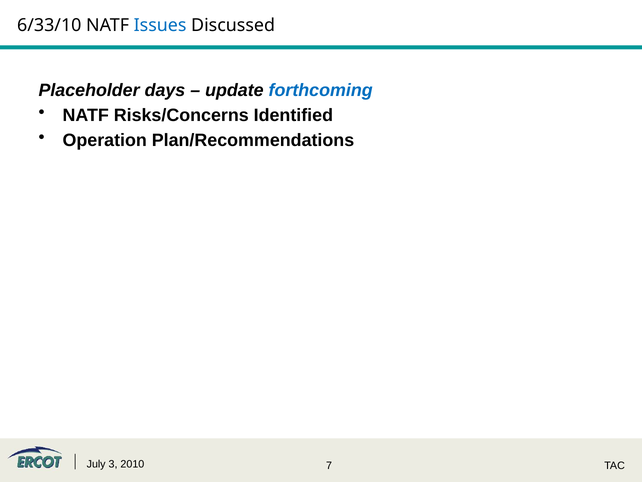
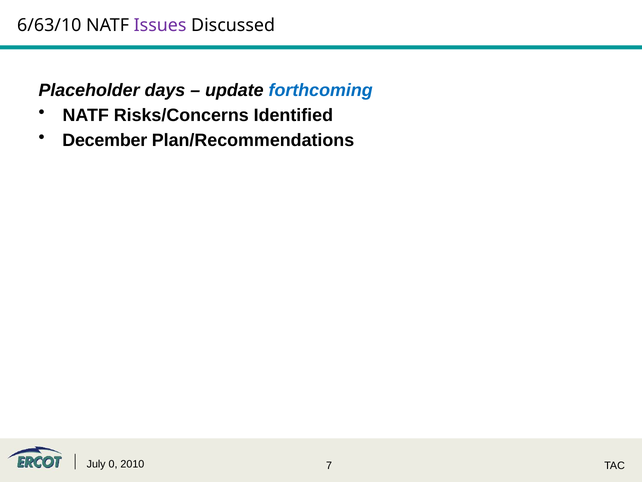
6/33/10: 6/33/10 -> 6/63/10 (49, 25)
Issues colour: blue -> purple (160, 25)
Operation: Operation -> December (105, 140)
3: 3 -> 0 (113, 464)
